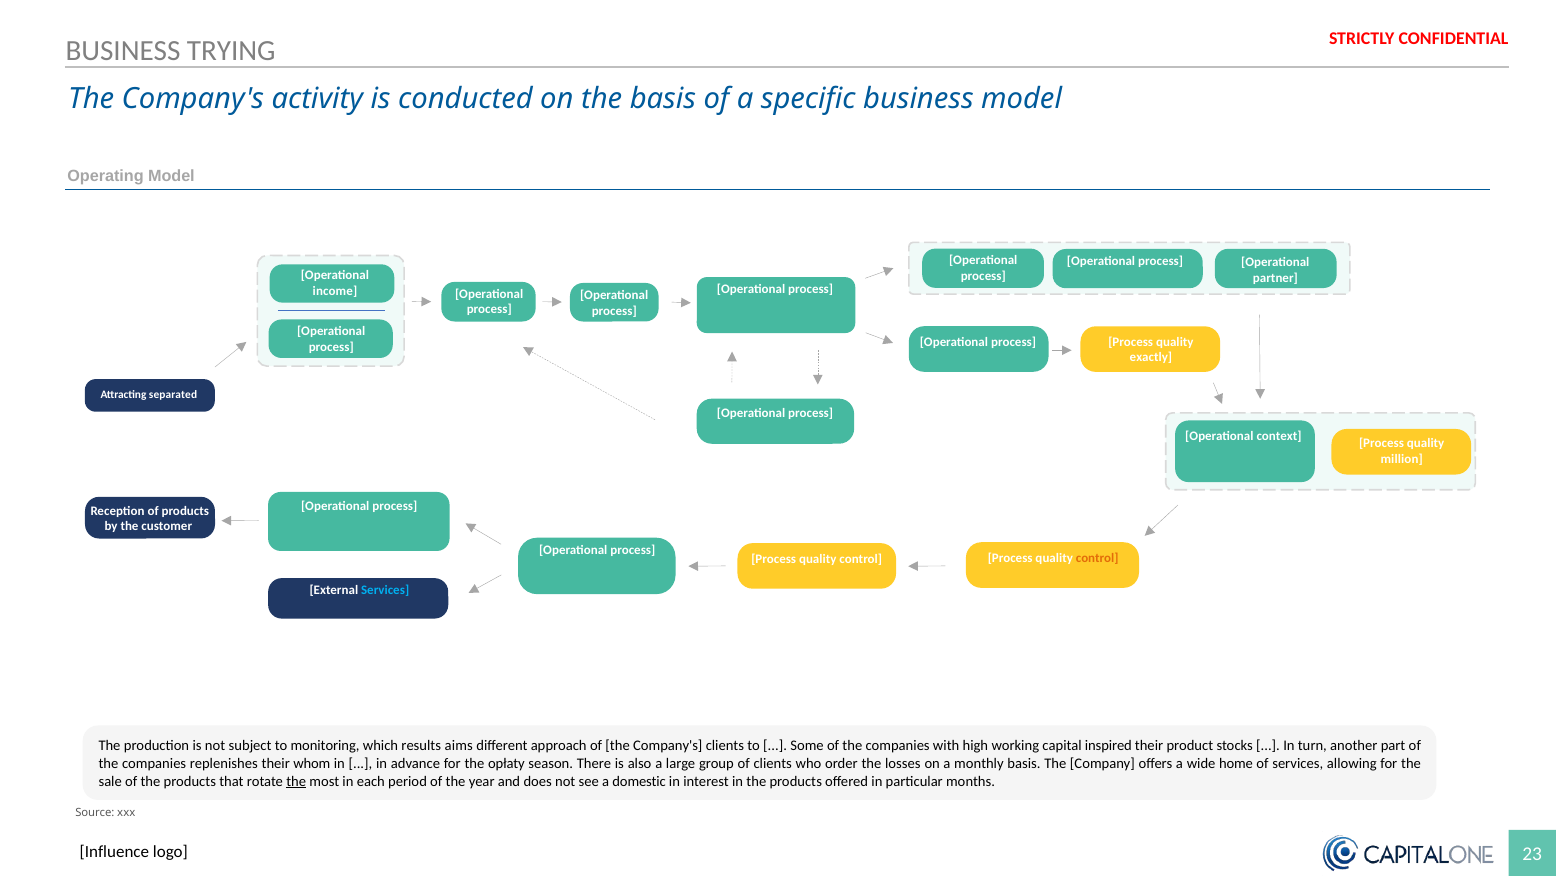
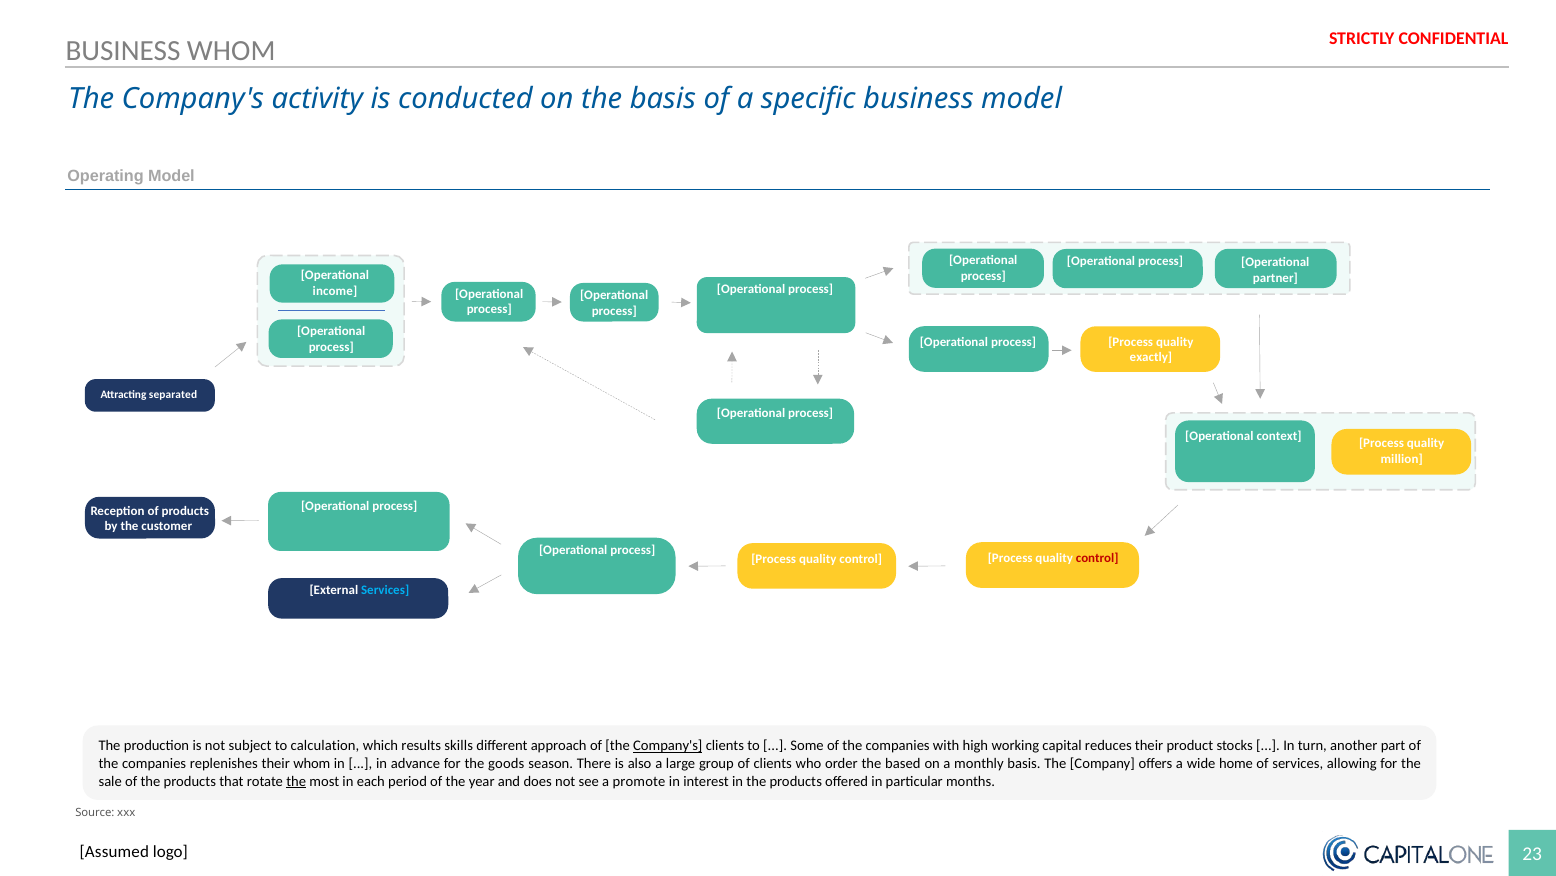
BUSINESS TRYING: TRYING -> WHOM (231, 51)
control colour: orange -> red (1097, 557)
monitoring: monitoring -> calculation (325, 745)
aims: aims -> skills (459, 745)
Company's underline: none -> present (668, 745)
inspired: inspired -> reduces (1108, 745)
opłaty: opłaty -> goods (506, 763)
losses: losses -> based (903, 763)
domestic: domestic -> promote (639, 781)
Influence: Influence -> Assumed (114, 851)
